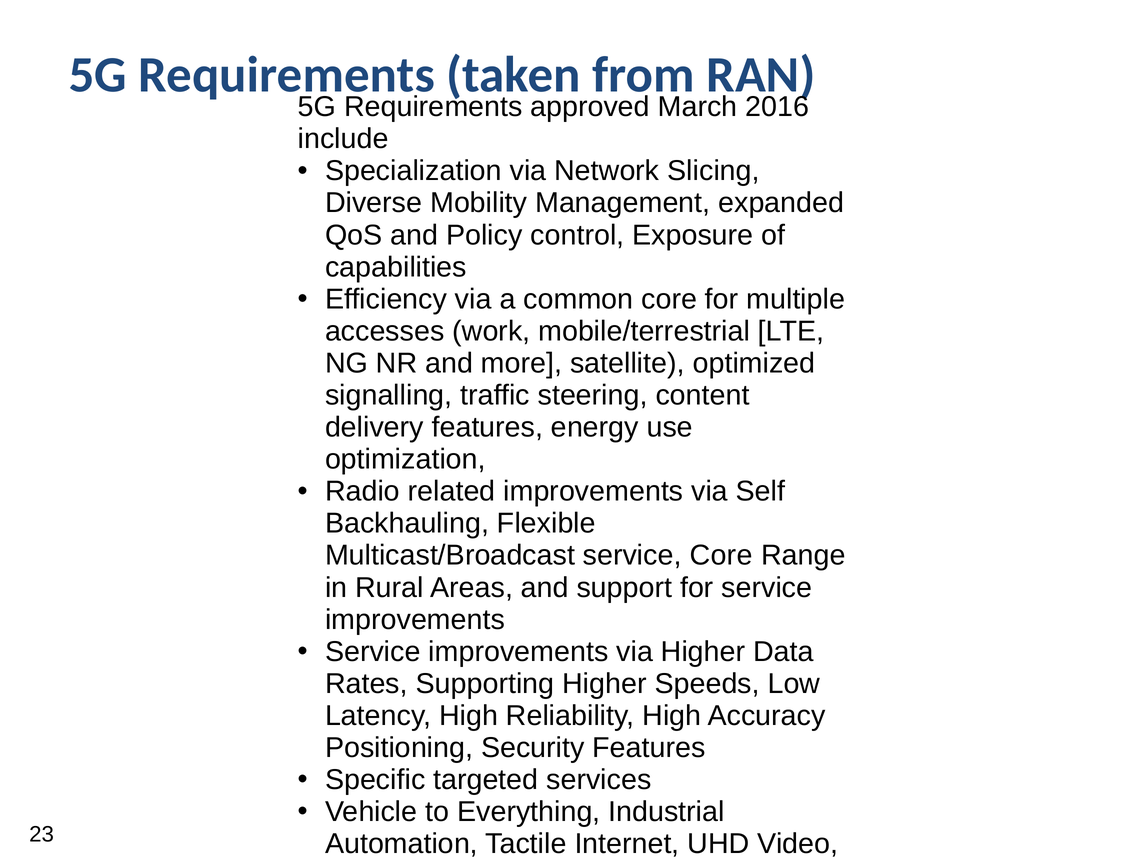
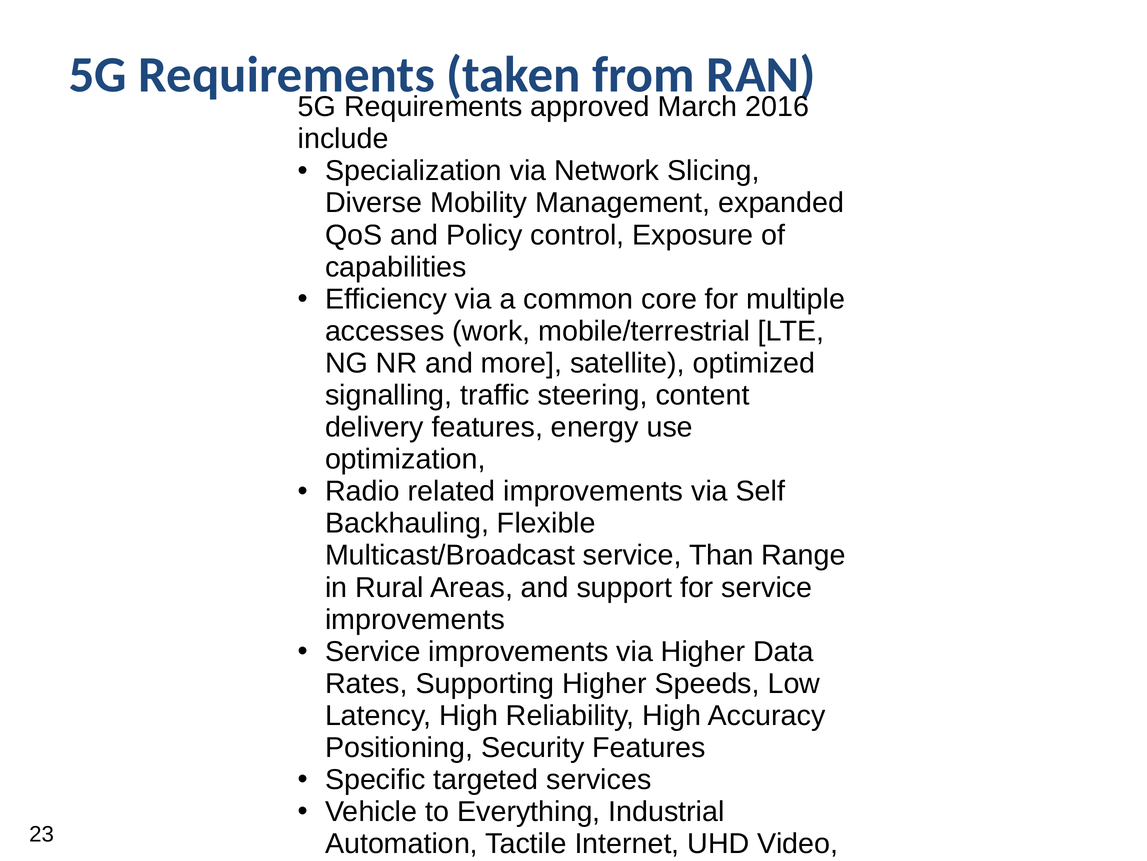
service Core: Core -> Than (722, 555)
